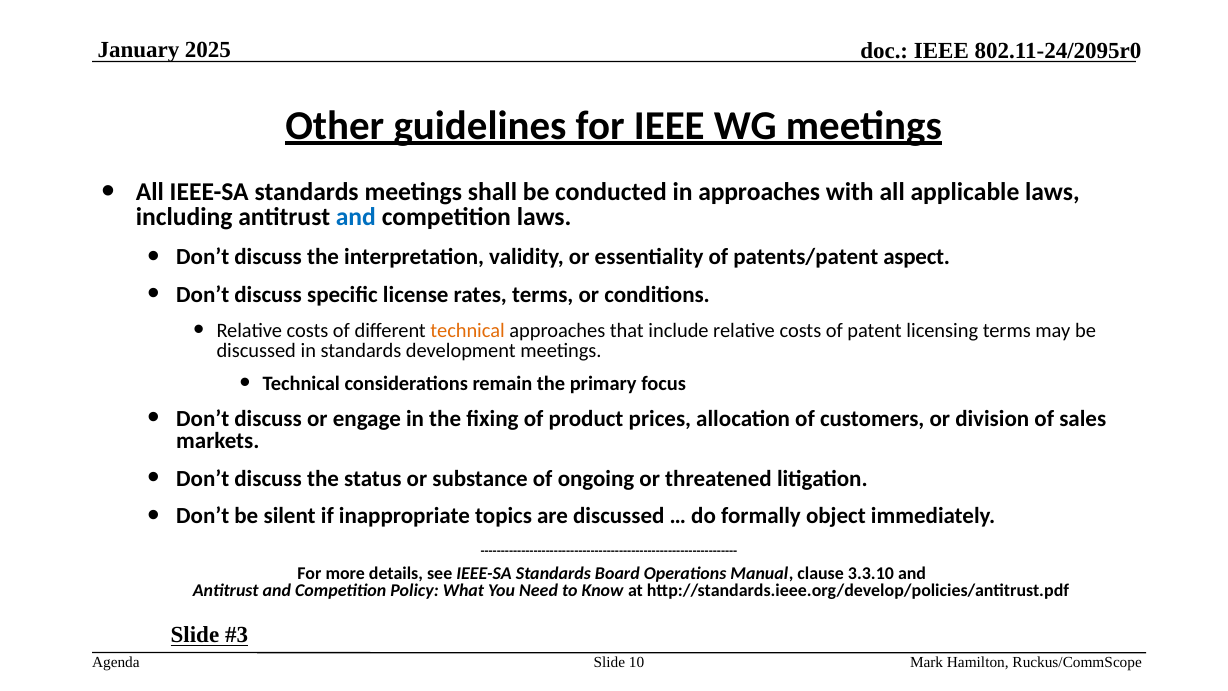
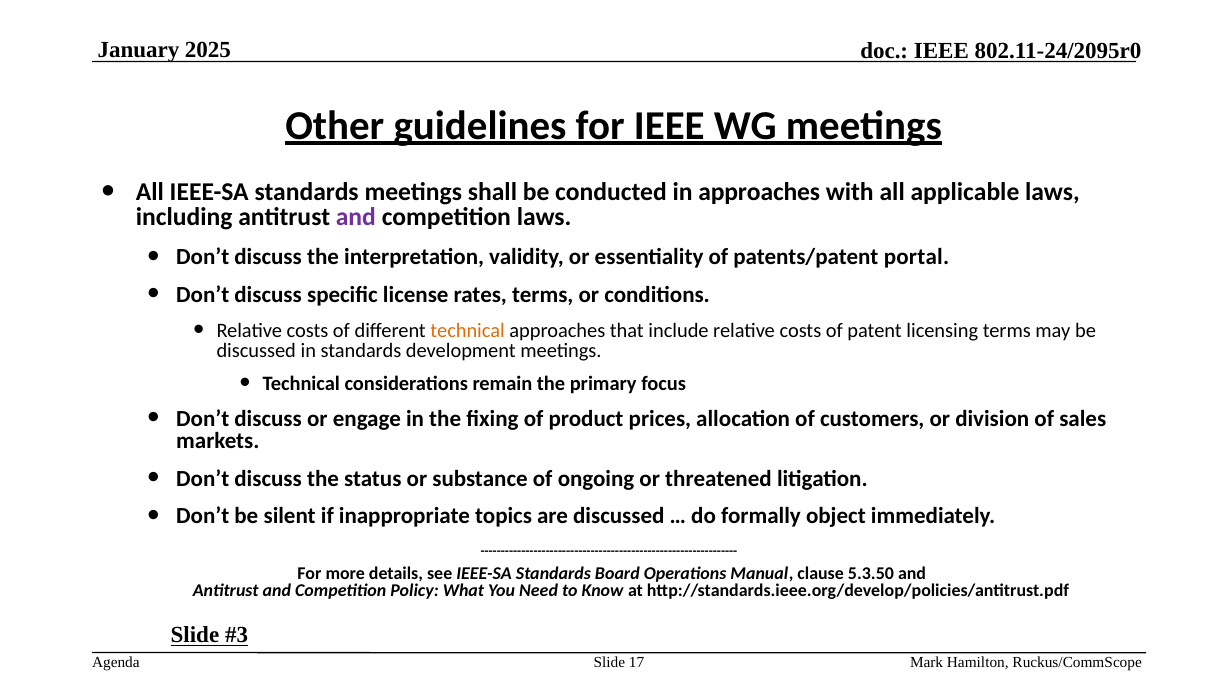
and colour: blue -> purple (356, 217)
aspect: aspect -> portal (916, 257)
3.3.10: 3.3.10 -> 5.3.50 (871, 573)
10: 10 -> 17 (637, 662)
